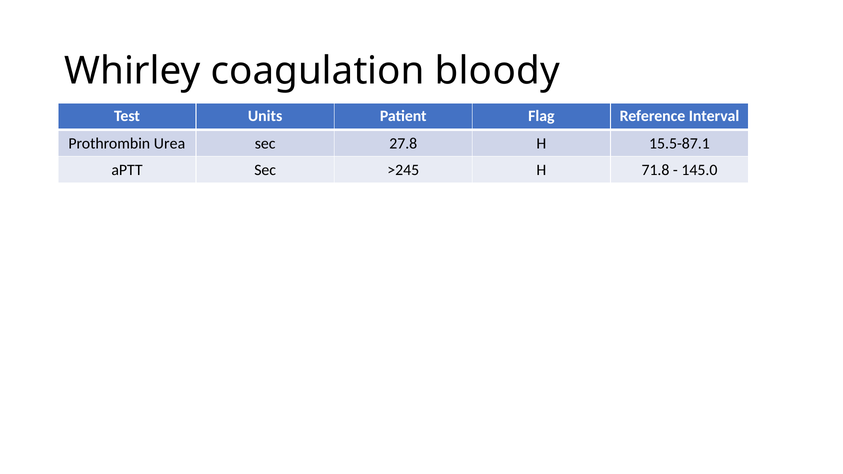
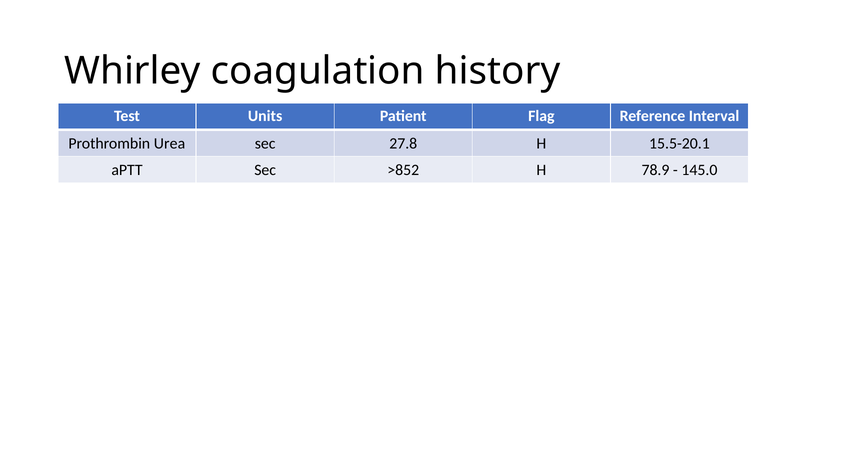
bloody: bloody -> history (497, 71)
15.5-87.1: 15.5-87.1 -> 15.5-20.1 (679, 143)
>245: >245 -> >852 (403, 170)
71.8: 71.8 -> 78.9 (655, 170)
